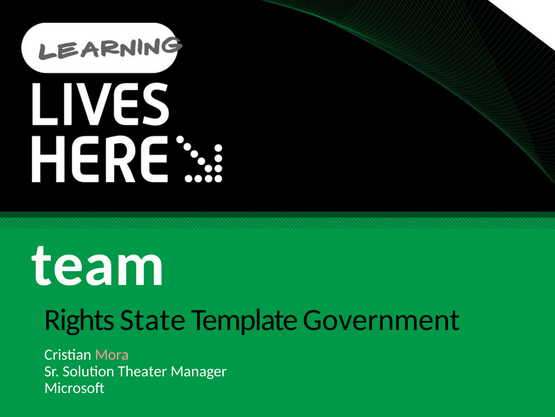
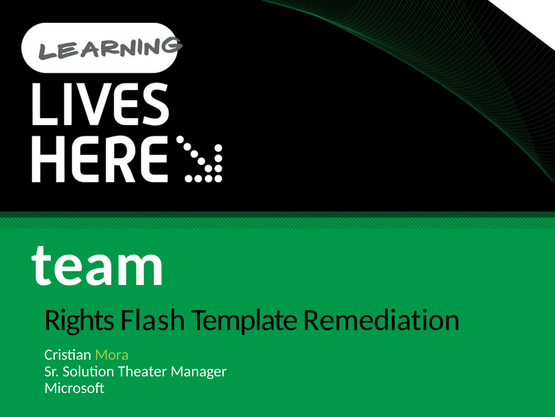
State: State -> Flash (153, 319)
Government: Government -> Remediation (382, 319)
Mora colour: pink -> light green (112, 354)
